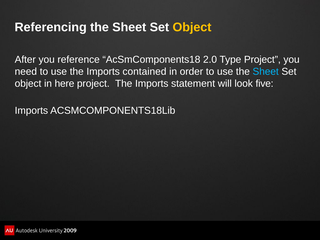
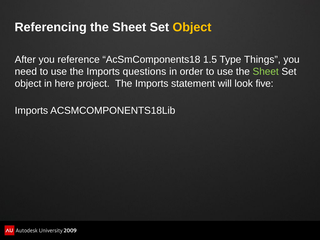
2.0: 2.0 -> 1.5 (210, 59)
Type Project: Project -> Things (262, 59)
contained: contained -> questions (144, 71)
Sheet colour: light blue -> light green (266, 71)
